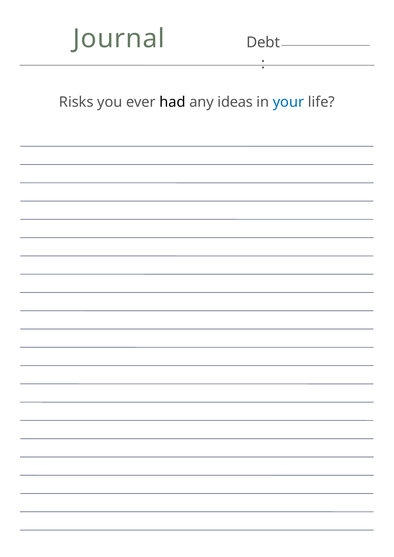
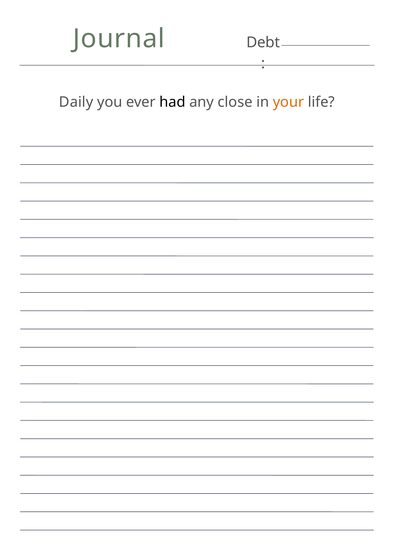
Risks: Risks -> Daily (76, 102)
ideas: ideas -> close (235, 102)
your colour: blue -> orange (288, 102)
